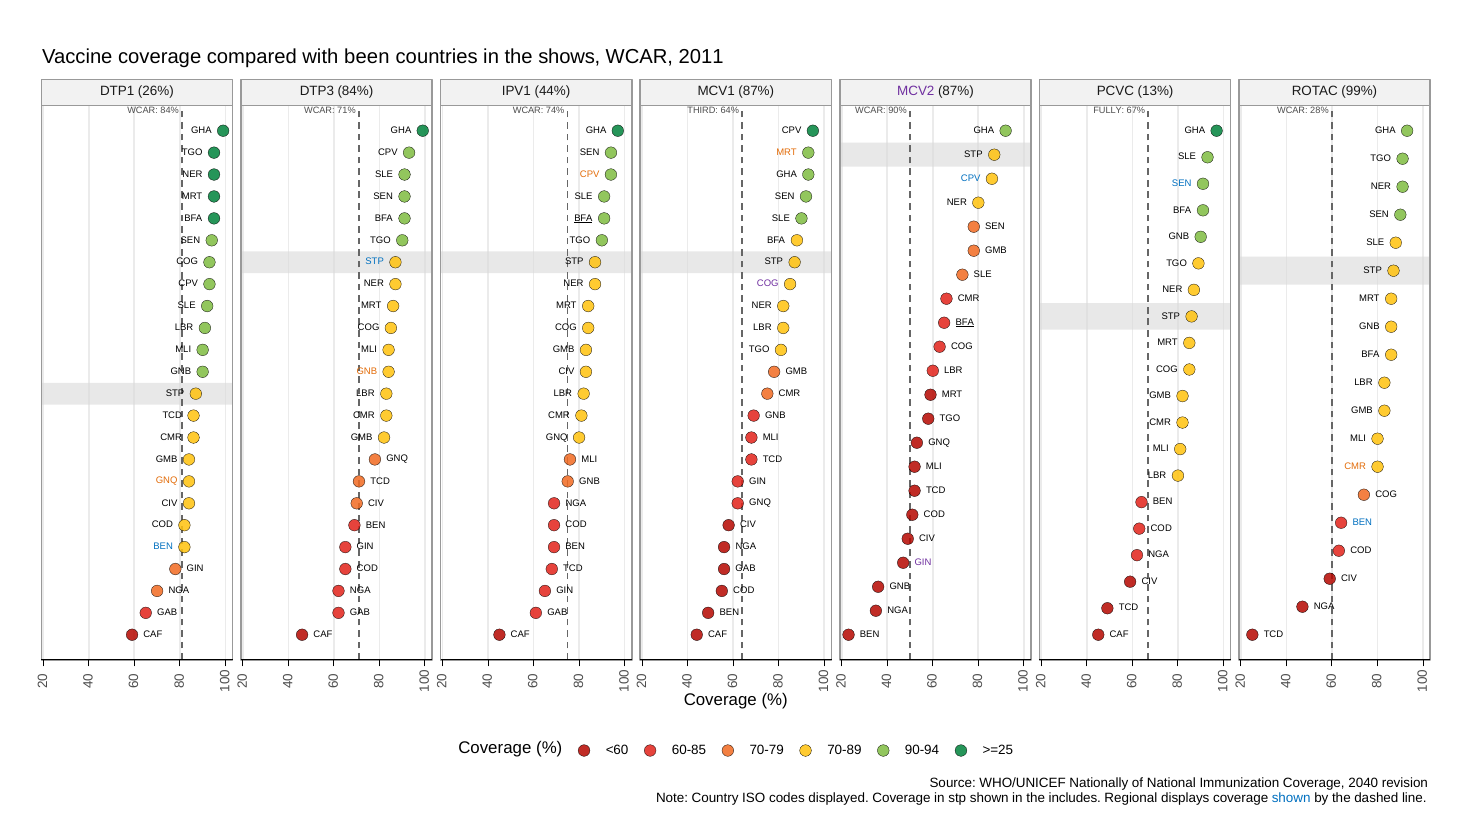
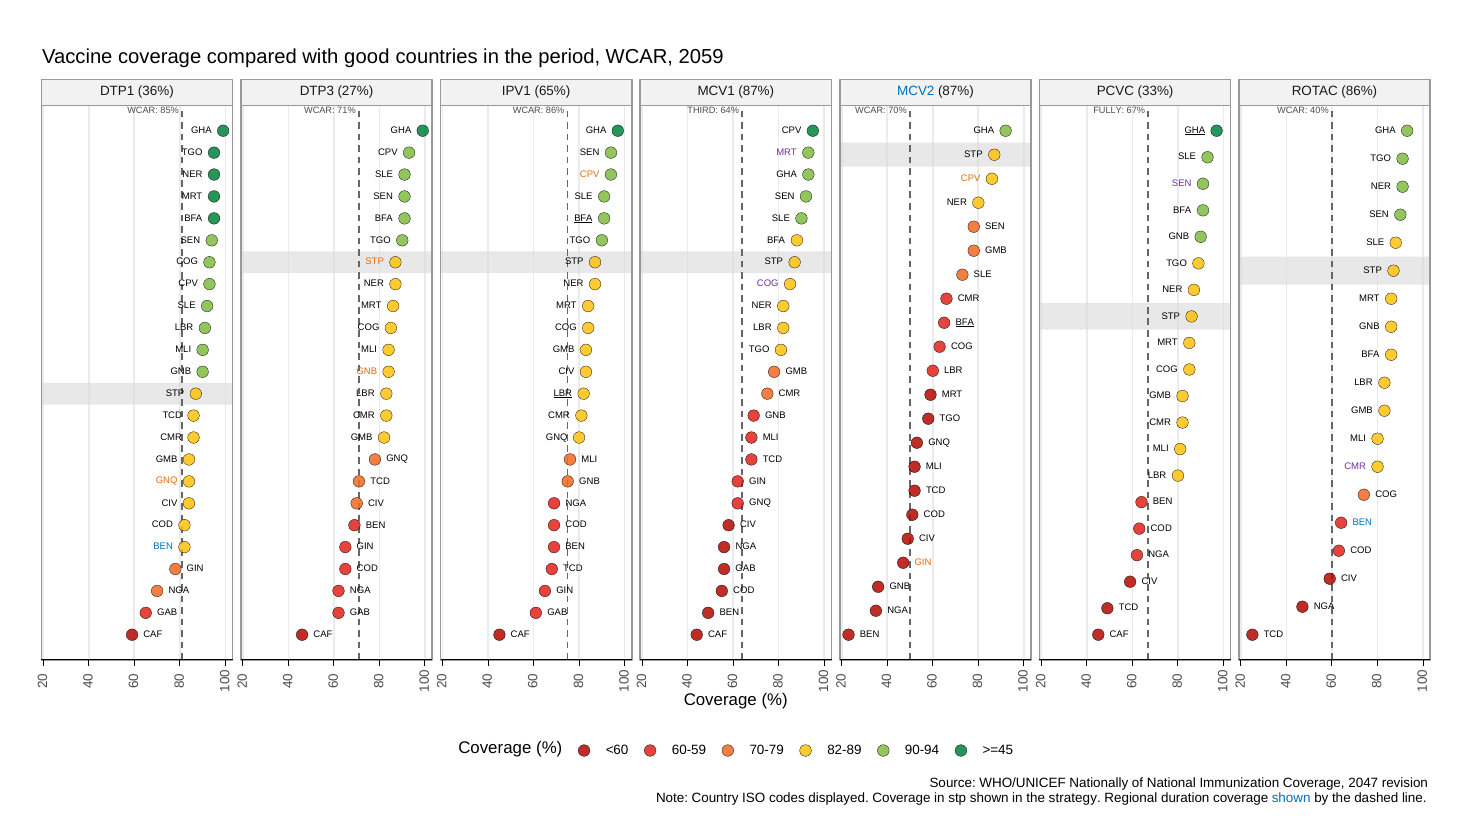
been: been -> good (367, 57)
shows: shows -> period (569, 57)
2011: 2011 -> 2059 (701, 57)
26%: 26% -> 36% (156, 91)
DTP3 84%: 84% -> 27% (355, 91)
44%: 44% -> 65% (552, 91)
MCV2 colour: purple -> blue (916, 91)
13%: 13% -> 33% (1156, 91)
ROTAC 99%: 99% -> 86% (1359, 91)
WCAR 84%: 84% -> 85% (170, 110)
WCAR 74%: 74% -> 86% (555, 110)
90%: 90% -> 70% (897, 110)
28%: 28% -> 40% (1319, 110)
GHA underline: none -> present (1195, 130)
MRT colour: orange -> purple (786, 152)
CPV colour: blue -> orange (971, 178)
SEN colour: blue -> purple (1182, 183)
STP colour: blue -> orange (375, 262)
LBR underline: none -> present (563, 393)
CMR colour: orange -> purple (1355, 466)
GIN colour: purple -> orange (923, 562)
60-85: 60-85 -> 60-59 (689, 750)
70-89: 70-89 -> 82-89 (844, 750)
>=25: >=25 -> >=45 (998, 750)
2040: 2040 -> 2047 (1363, 783)
includes: includes -> strategy (1075, 798)
displays: displays -> duration (1185, 798)
